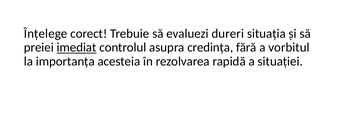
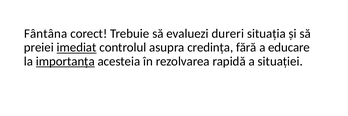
Înțelege: Înțelege -> Fântâna (46, 34)
vorbitul: vorbitul -> educare (289, 47)
importanța underline: none -> present (65, 61)
